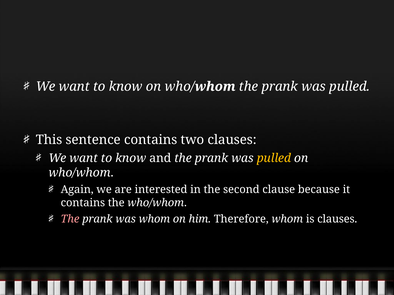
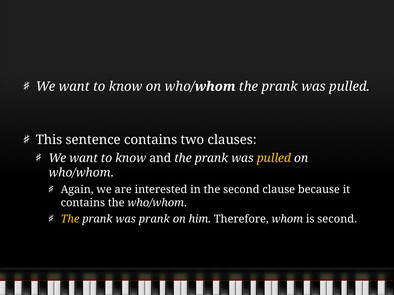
The colour: pink -> yellow (70, 219)
was whom: whom -> prank (154, 219)
is clauses: clauses -> second (337, 219)
